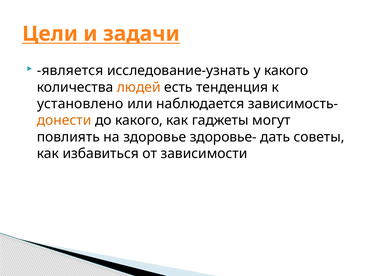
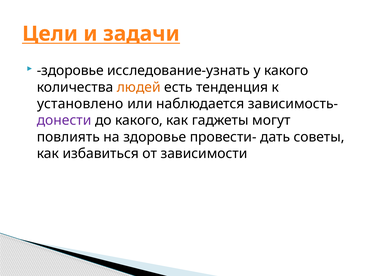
является: является -> здоровье (70, 71)
донести colour: orange -> purple (64, 121)
здоровье-: здоровье- -> провести- (223, 137)
